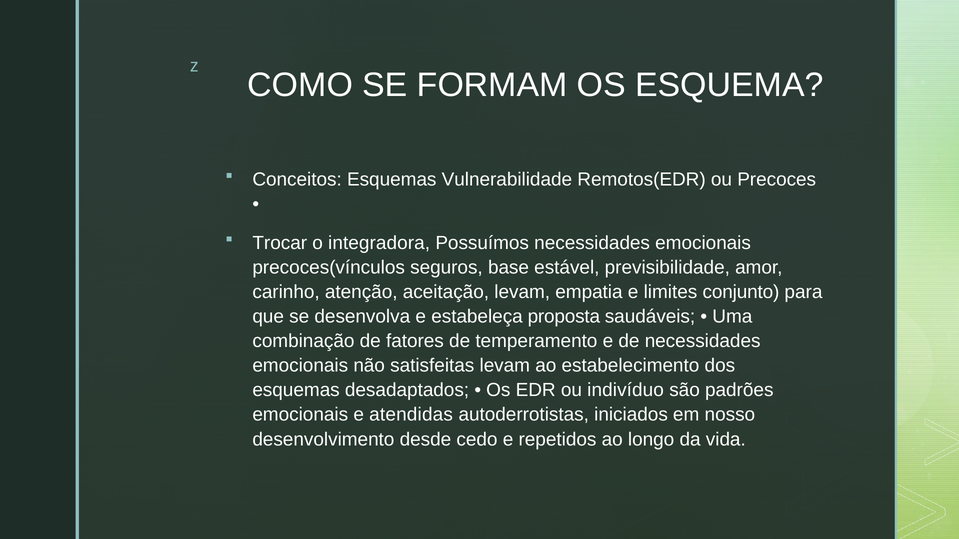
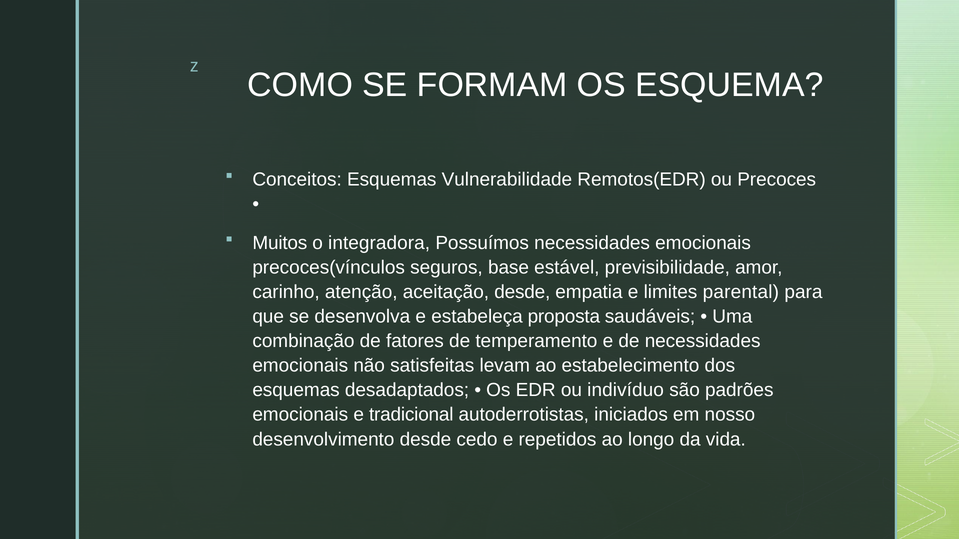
Trocar: Trocar -> Muitos (280, 243)
aceitação levam: levam -> desde (522, 292)
conjunto: conjunto -> parental (741, 292)
atendidas: atendidas -> tradicional (411, 415)
